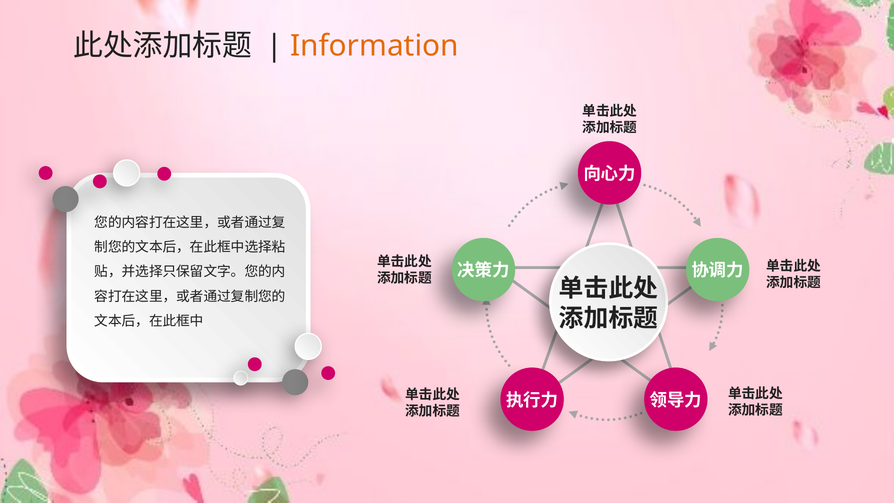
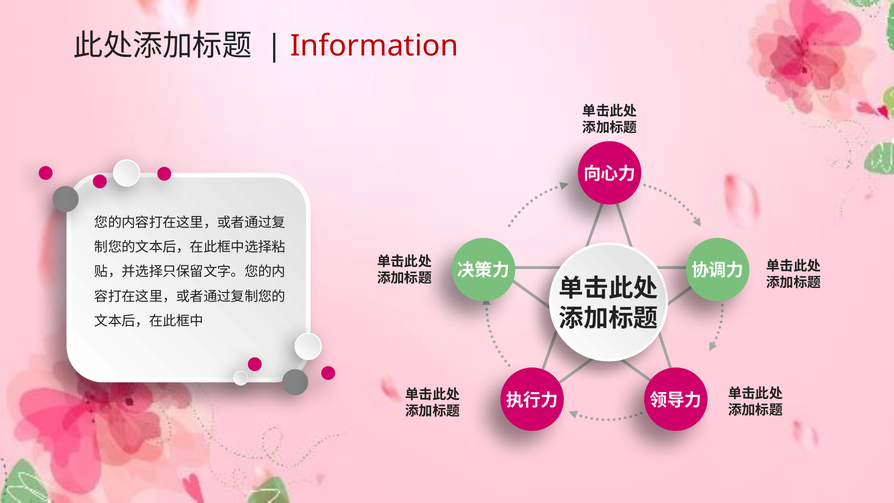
Information colour: orange -> red (374, 46)
